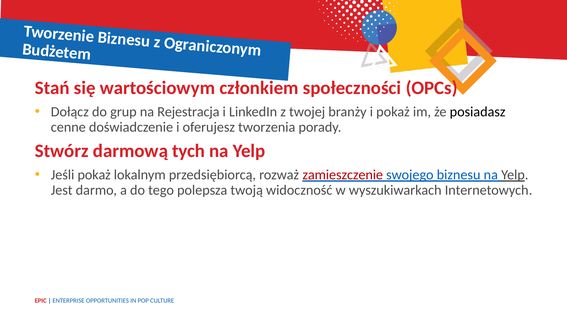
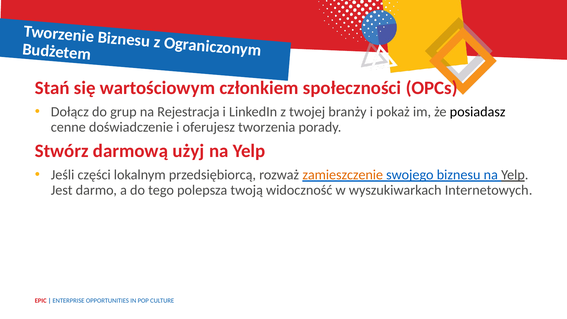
tych: tych -> użyj (188, 151)
Jeśli pokaż: pokaż -> części (94, 175)
zamieszczenie colour: red -> orange (343, 175)
